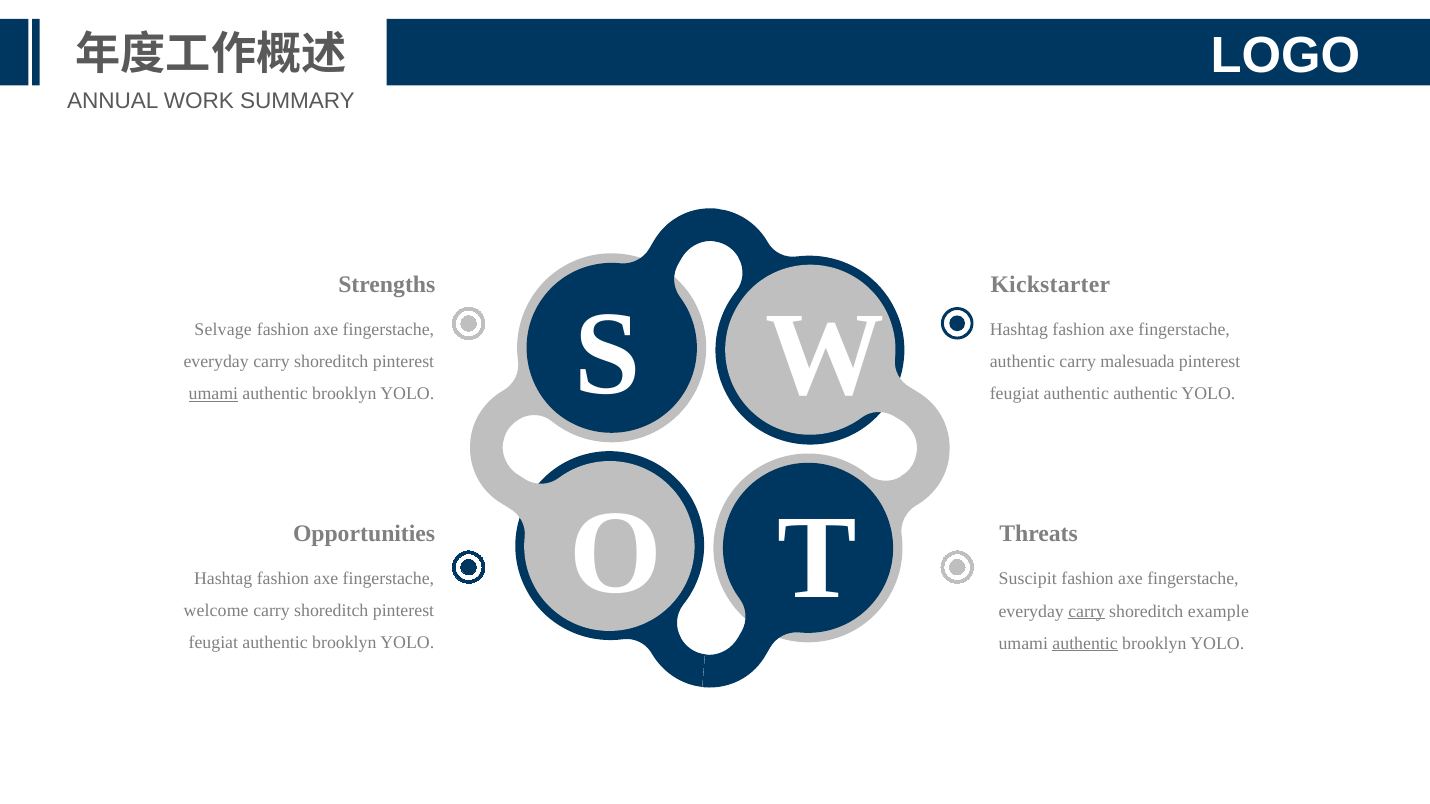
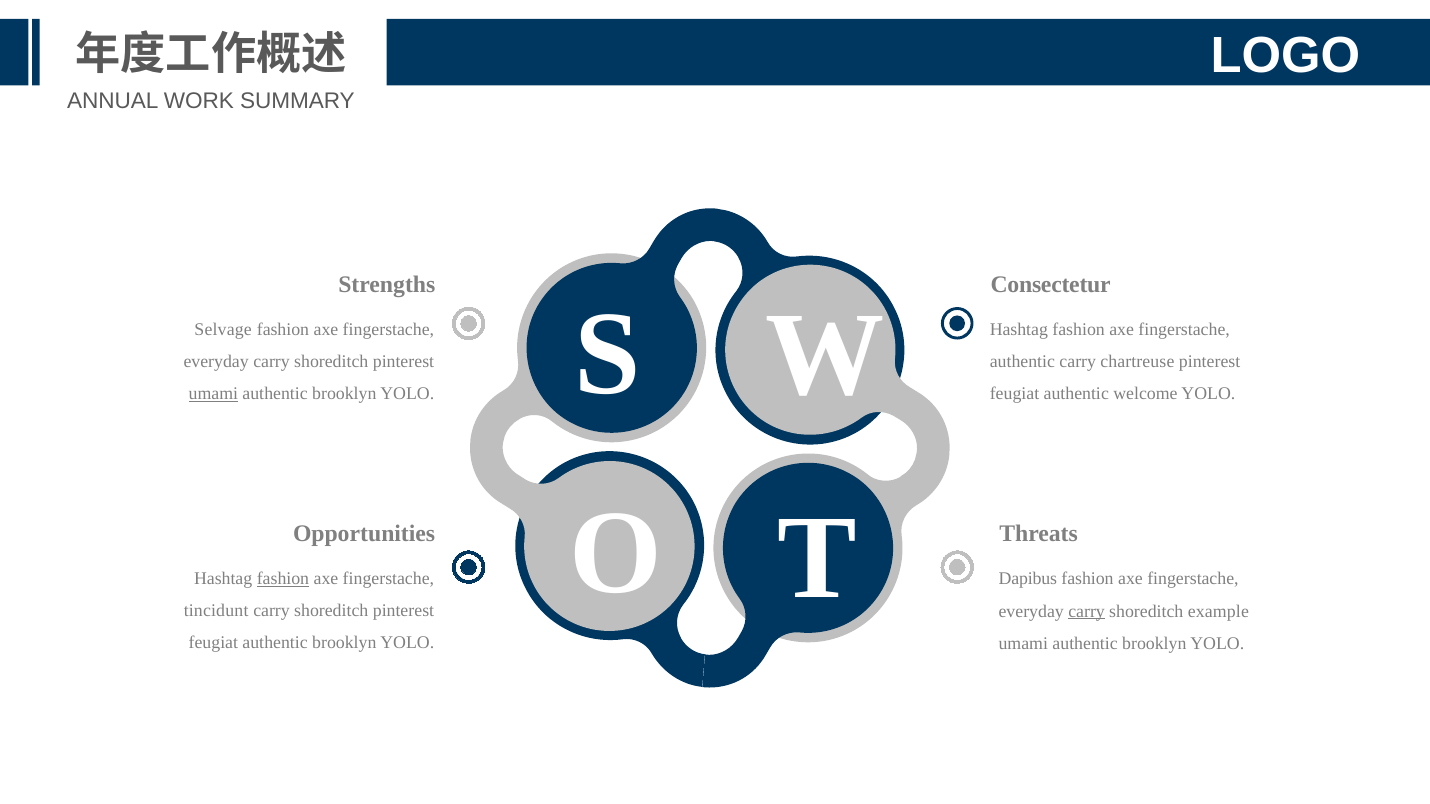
Kickstarter: Kickstarter -> Consectetur (1051, 284)
malesuada: malesuada -> chartreuse (1137, 362)
authentic authentic: authentic -> welcome (1145, 394)
fashion underline: none -> present (283, 579)
Suscipit: Suscipit -> Dapibus (1028, 579)
welcome: welcome -> tincidunt (216, 611)
authentic underline: present -> none (1085, 644)
